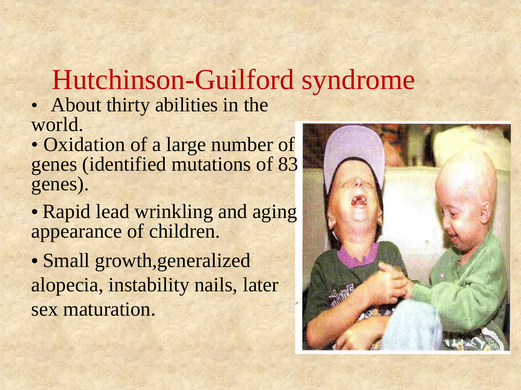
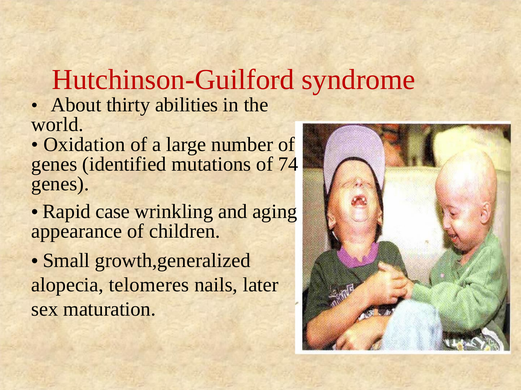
83: 83 -> 74 (288, 164)
lead: lead -> case (113, 212)
instability: instability -> telomeres (149, 285)
